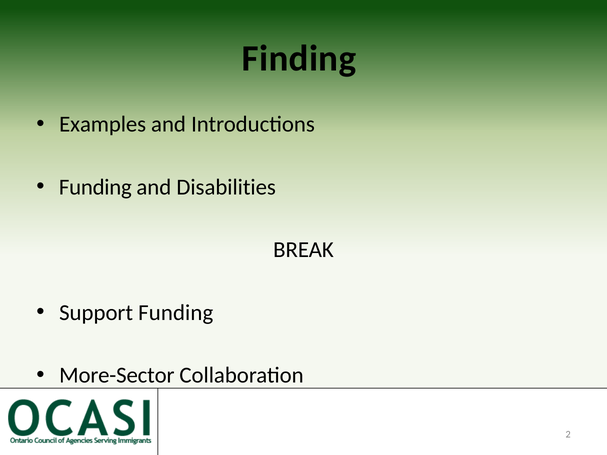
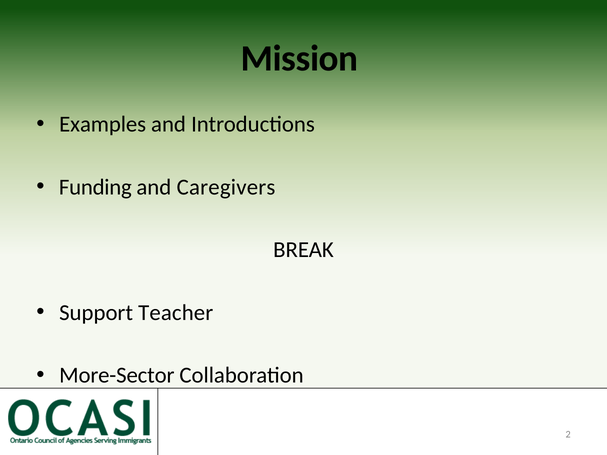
Finding: Finding -> Mission (299, 59)
Disabilities: Disabilities -> Caregivers (226, 187)
Support Funding: Funding -> Teacher (176, 313)
